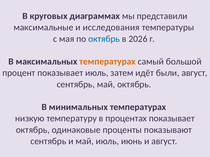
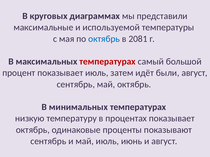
исследования: исследования -> используемой (111, 28)
2026: 2026 -> 2081 (138, 39)
температурах colour: orange -> red (108, 62)
